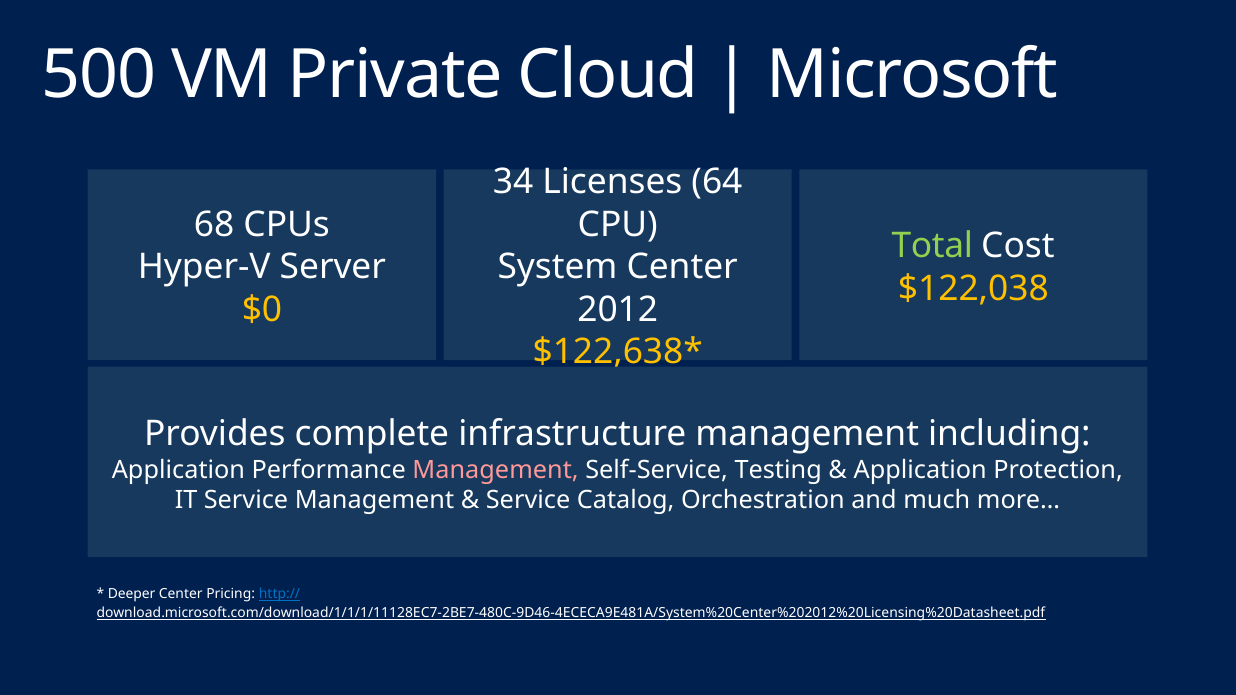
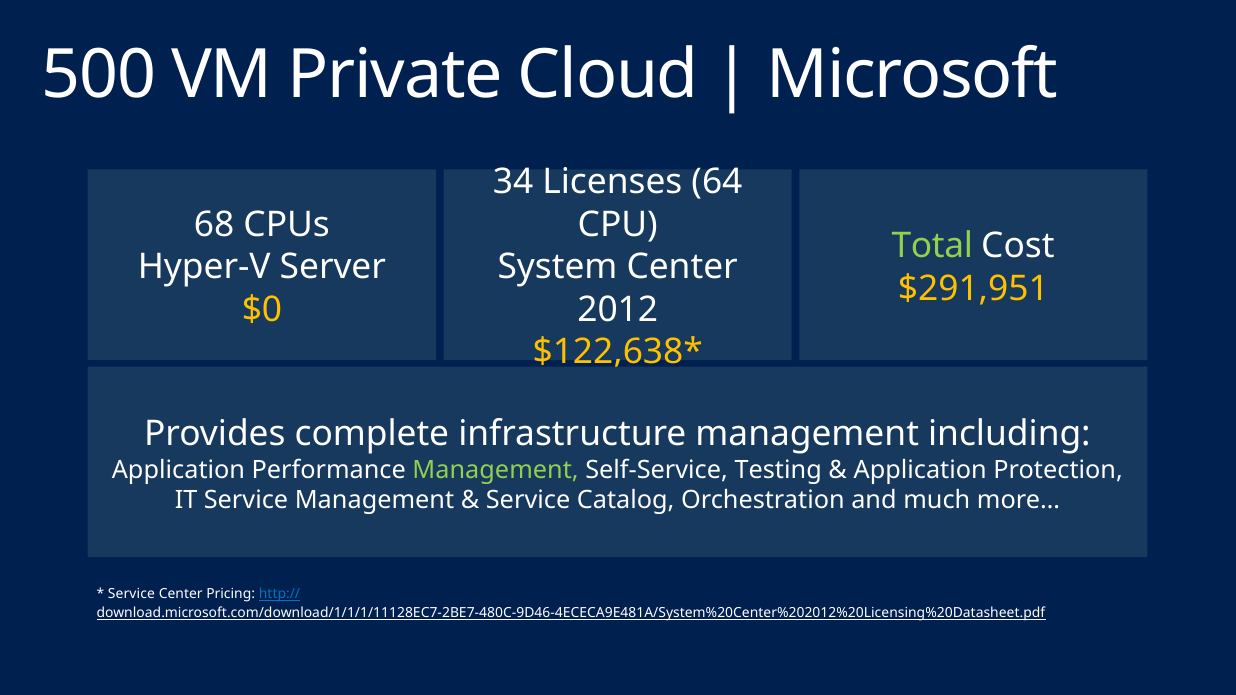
$122,038: $122,038 -> $291,951 (973, 288)
Management colour: pink -> light green (496, 470)
Deeper: Deeper -> Service (131, 594)
